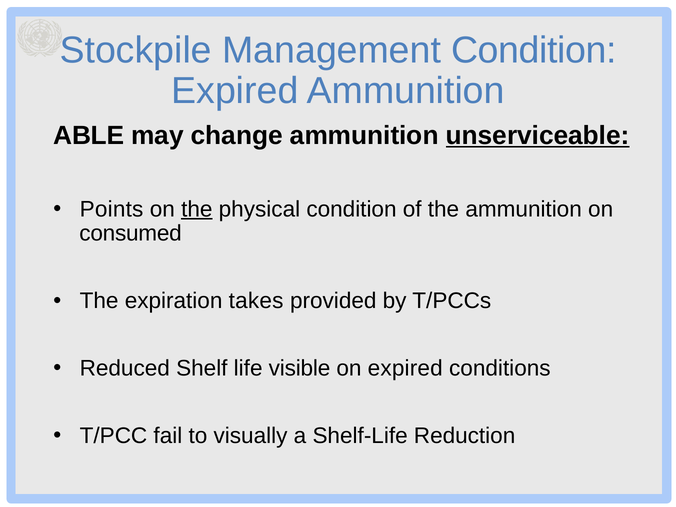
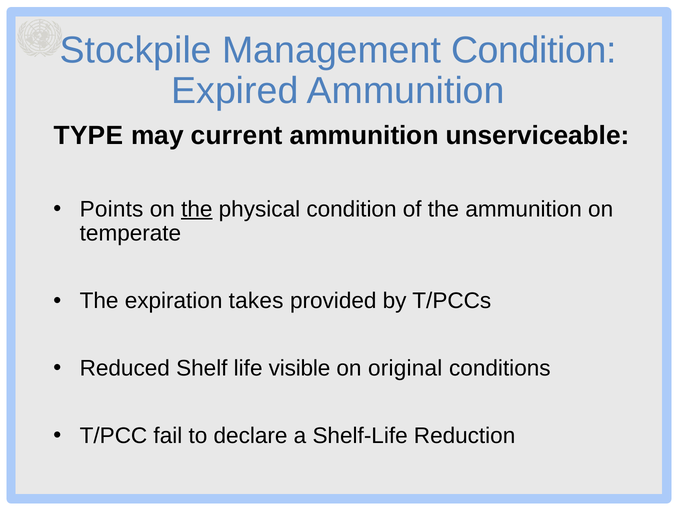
ABLE: ABLE -> TYPE (88, 136)
change: change -> current (237, 136)
unserviceable underline: present -> none (538, 136)
consumed: consumed -> temperate (130, 234)
on expired: expired -> original (405, 368)
visually: visually -> declare (251, 436)
